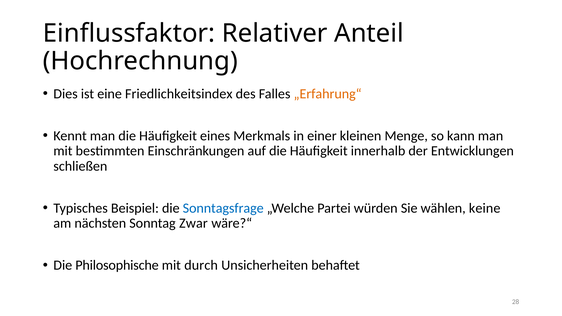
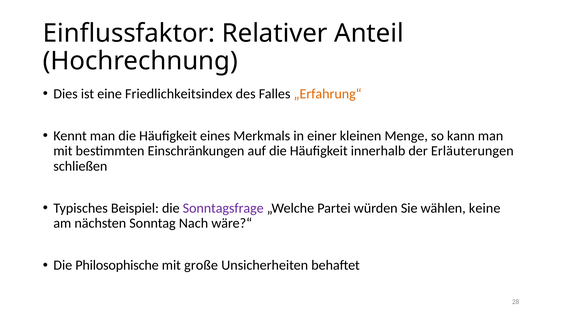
Entwicklungen: Entwicklungen -> Erläuterungen (472, 151)
Sonntagsfrage colour: blue -> purple (223, 208)
Zwar: Zwar -> Nach (194, 223)
durch: durch -> große (201, 265)
